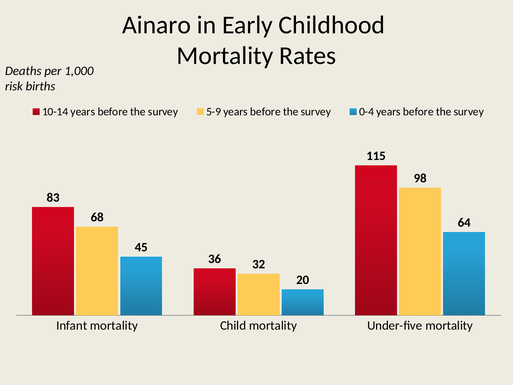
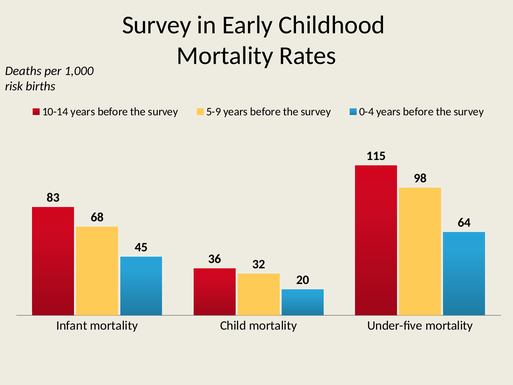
Ainaro: Ainaro -> Survey (157, 25)
